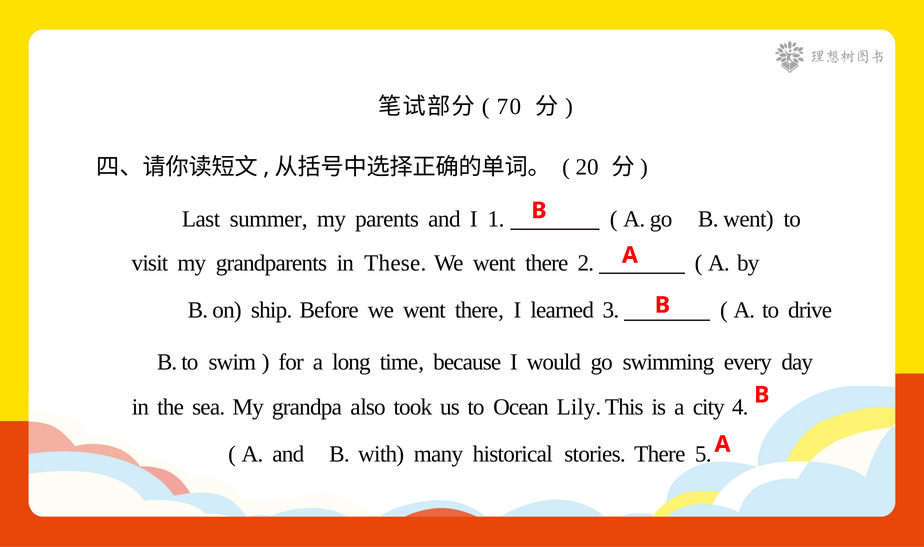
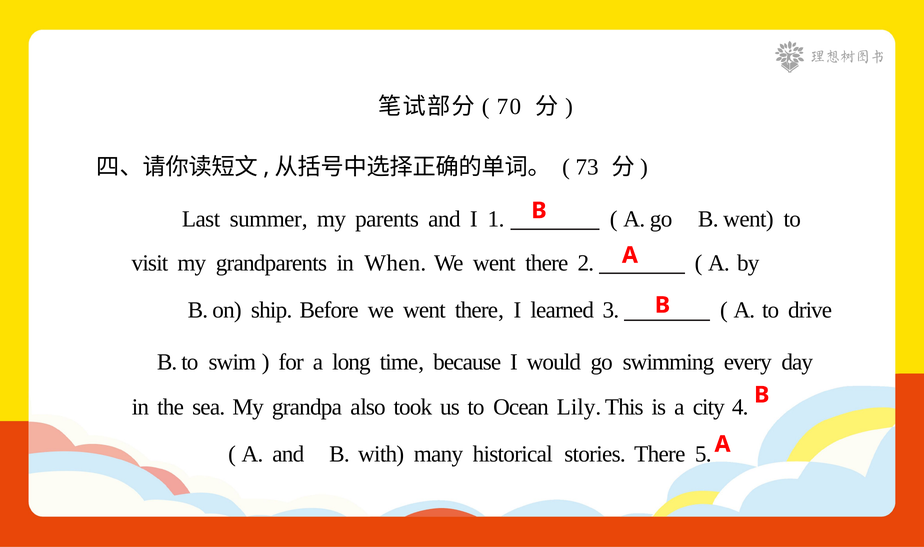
20: 20 -> 73 (587, 167)
These: These -> When (395, 263)
